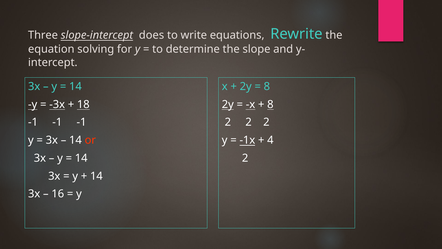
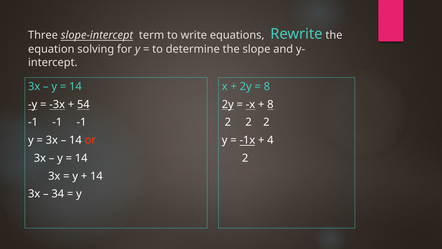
does: does -> term (152, 35)
18: 18 -> 54 (83, 104)
16: 16 -> 34 (58, 194)
